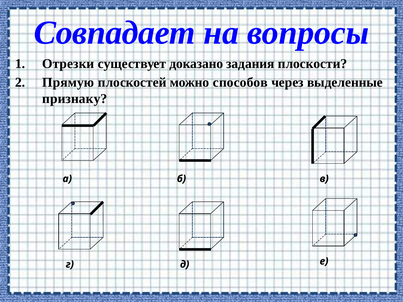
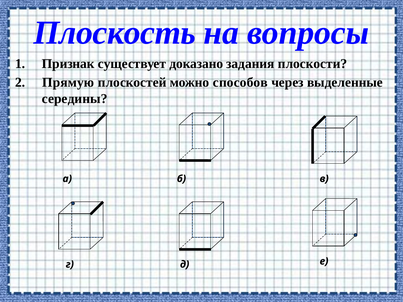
Совпадает: Совпадает -> Плоскость (115, 33)
Отрезки: Отрезки -> Признак (68, 64)
признаку: признаку -> середины (75, 99)
